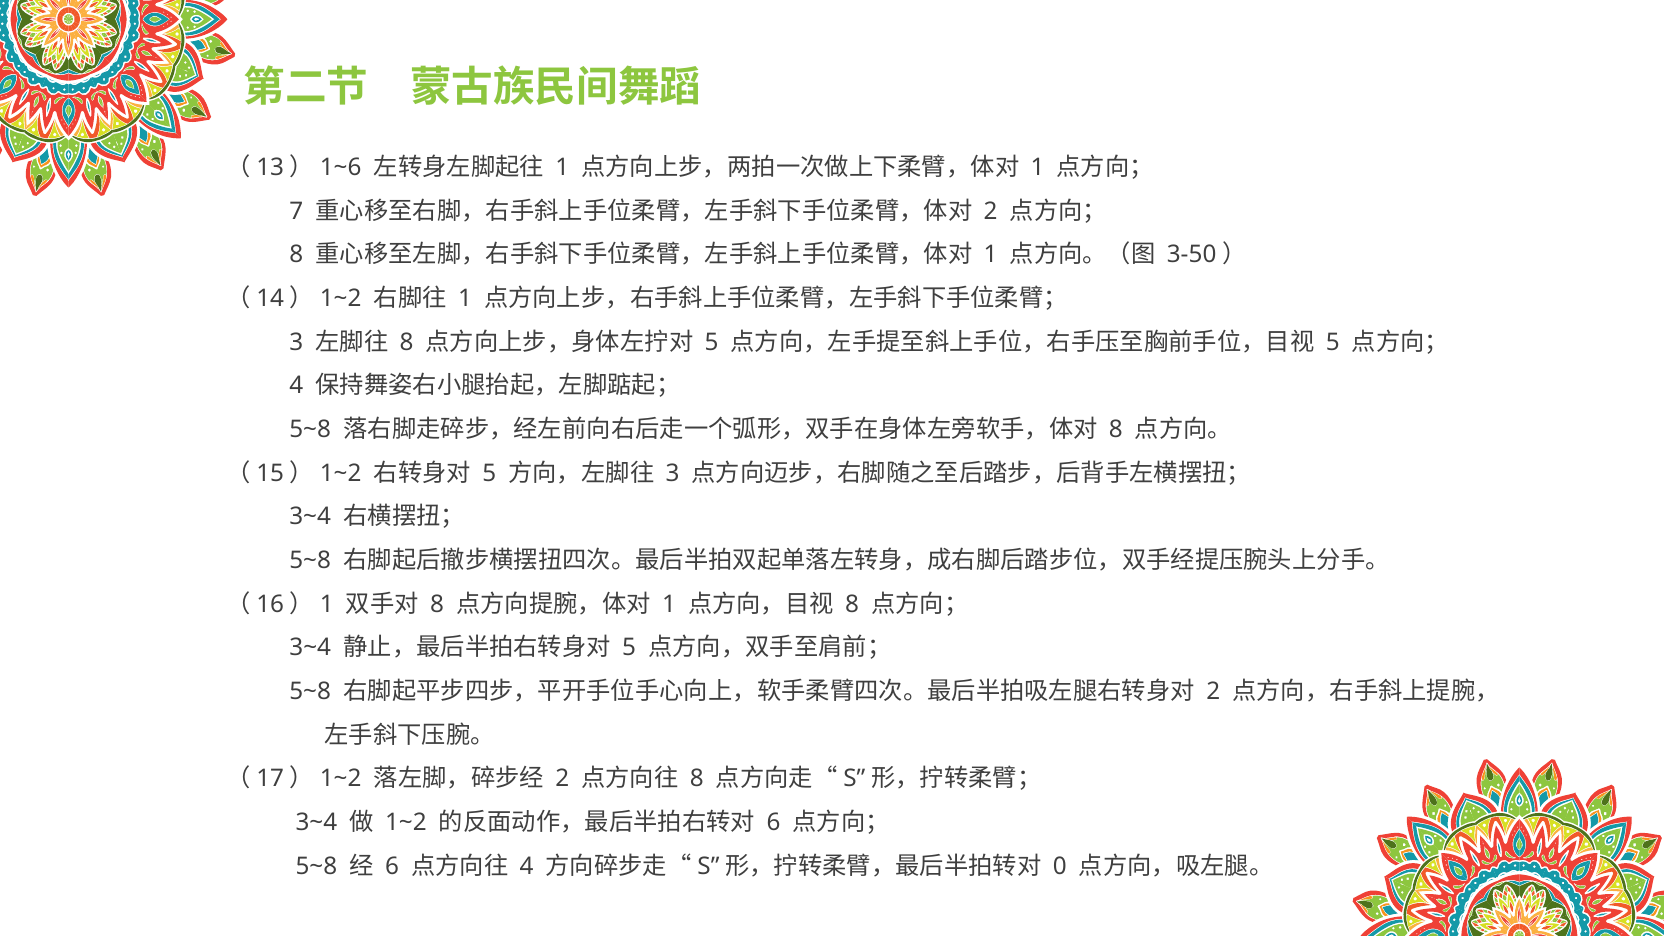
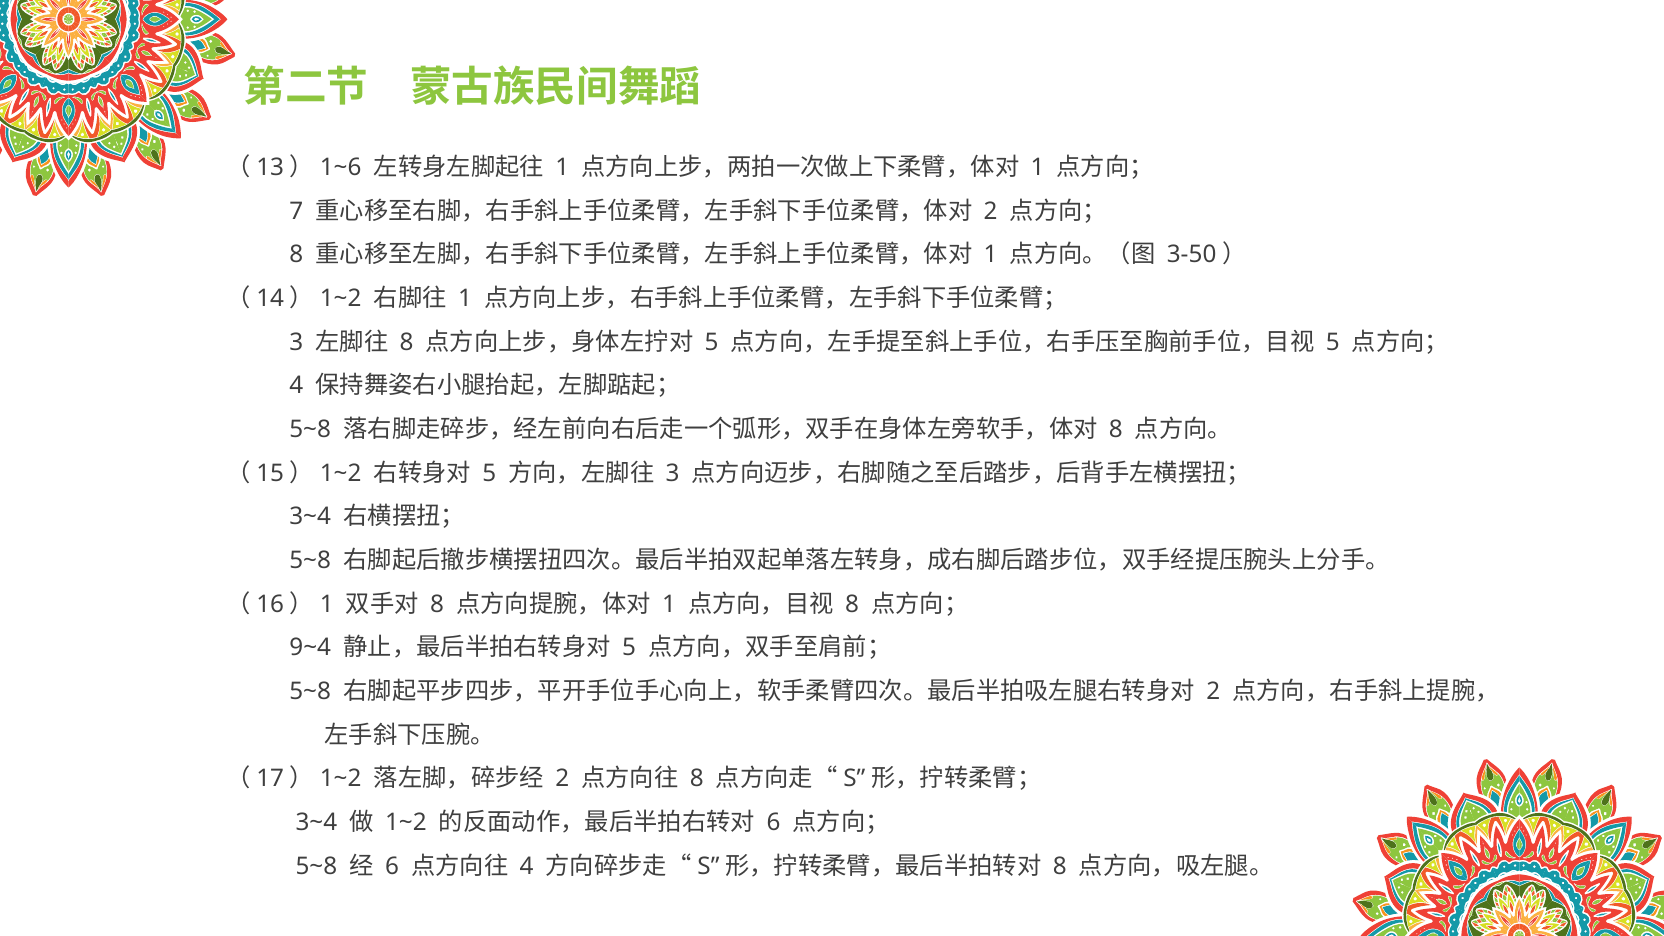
3~4: 3~4 -> 9~4 (310, 648)
0: 0 -> 8 (1060, 866)
